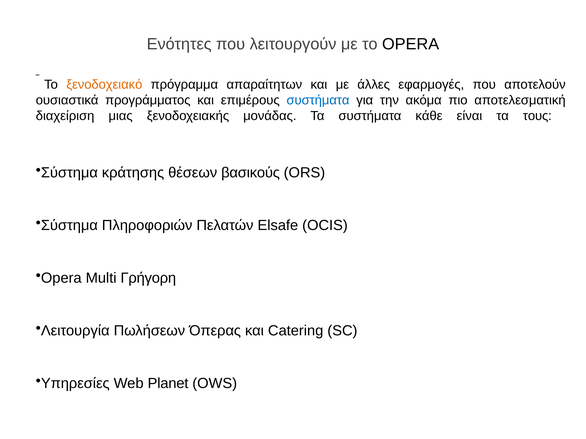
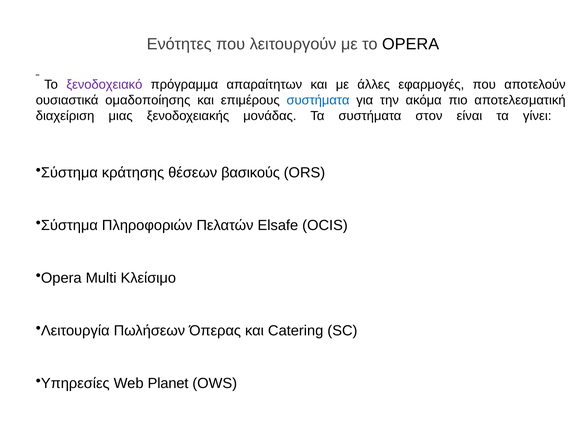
ξενοδοχειακό colour: orange -> purple (104, 85)
προγράμματος: προγράμματος -> ομαδοποίησης (148, 100)
κάθε: κάθε -> στον (429, 116)
τους: τους -> γίνει (537, 116)
Γρήγορη: Γρήγορη -> Κλείσιμο (148, 278)
